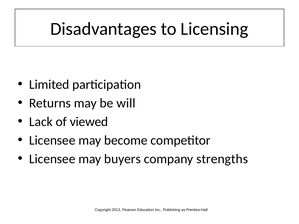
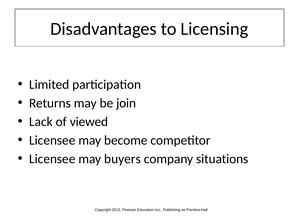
will: will -> join (126, 103)
strengths: strengths -> situations (222, 159)
